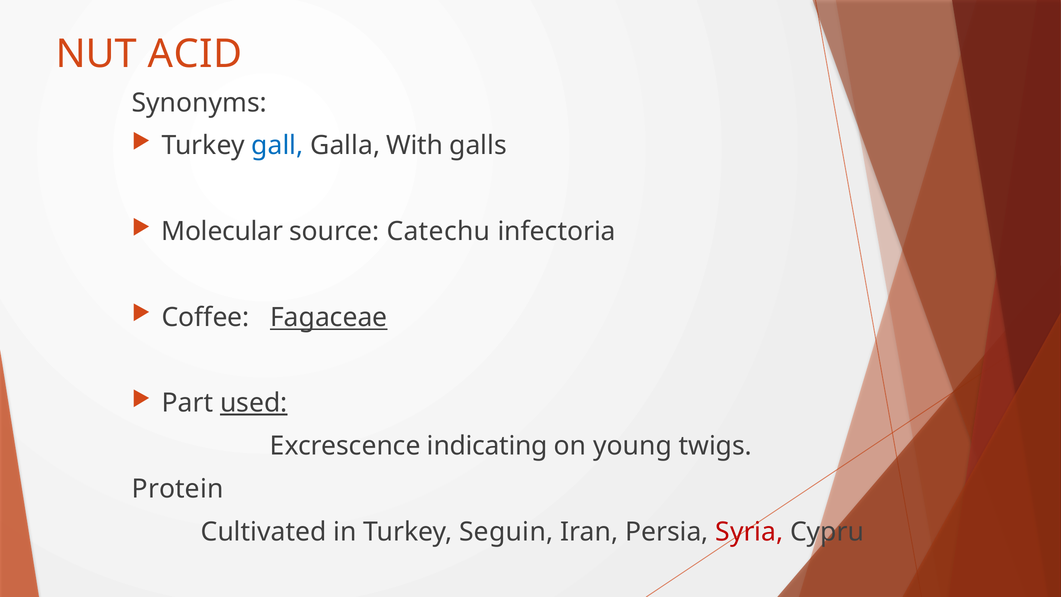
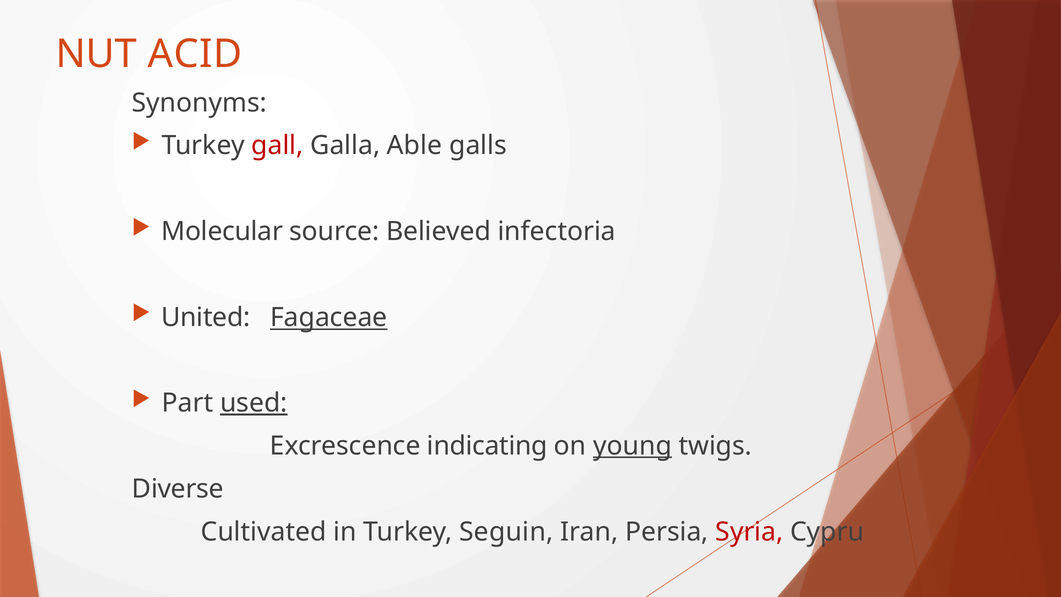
gall colour: blue -> red (277, 146)
With: With -> Able (415, 146)
Catechu: Catechu -> Believed (439, 231)
Coffee: Coffee -> United (206, 317)
young underline: none -> present (632, 446)
Protein: Protein -> Diverse (178, 489)
